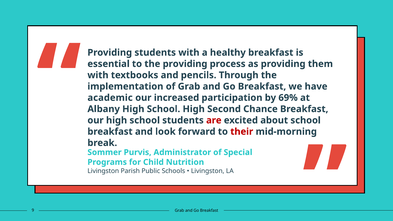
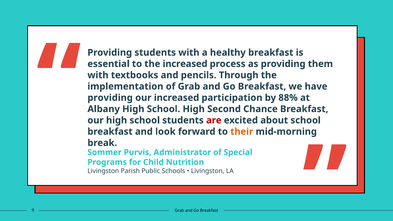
the providing: providing -> increased (185, 64)
academic: academic -> providing (110, 98)
69%: 69% -> 88% (288, 98)
their colour: red -> orange (242, 132)
